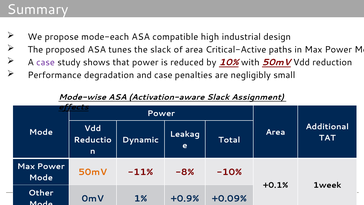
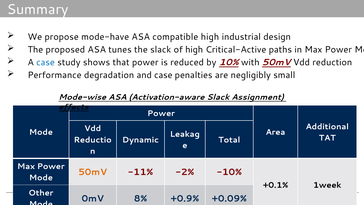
mode-each: mode-each -> mode-have (105, 37)
of area: area -> high (194, 50)
case colour: purple -> blue (46, 62)
-8%: -8% -> -2% (185, 172)
1%: 1% -> 8% (140, 198)
